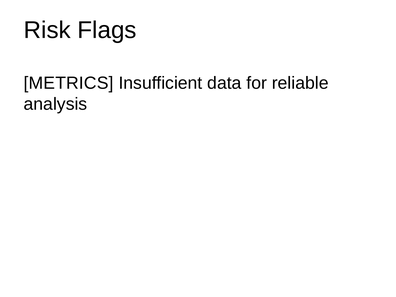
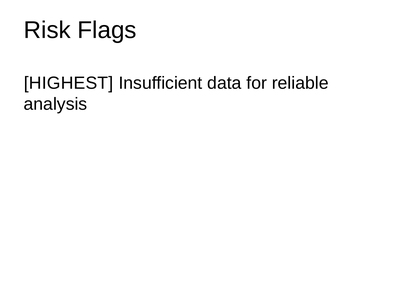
METRICS: METRICS -> HIGHEST (69, 83)
